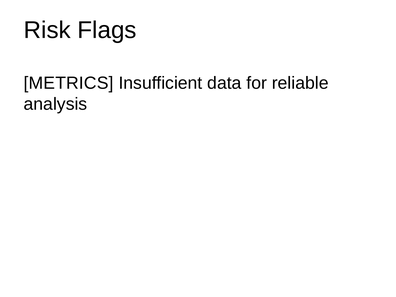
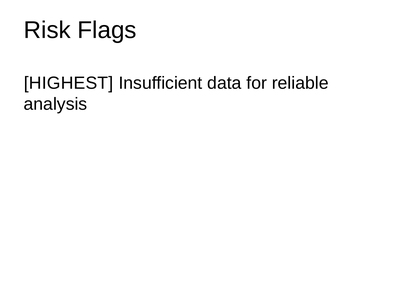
METRICS: METRICS -> HIGHEST (69, 83)
